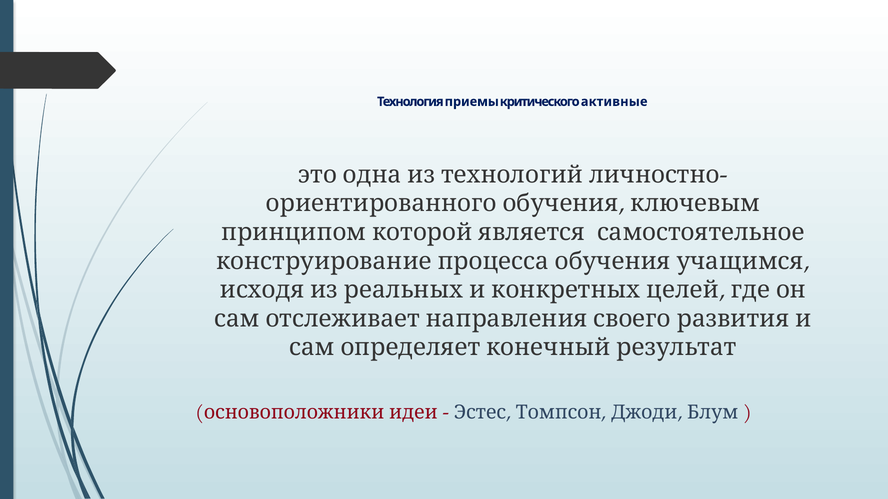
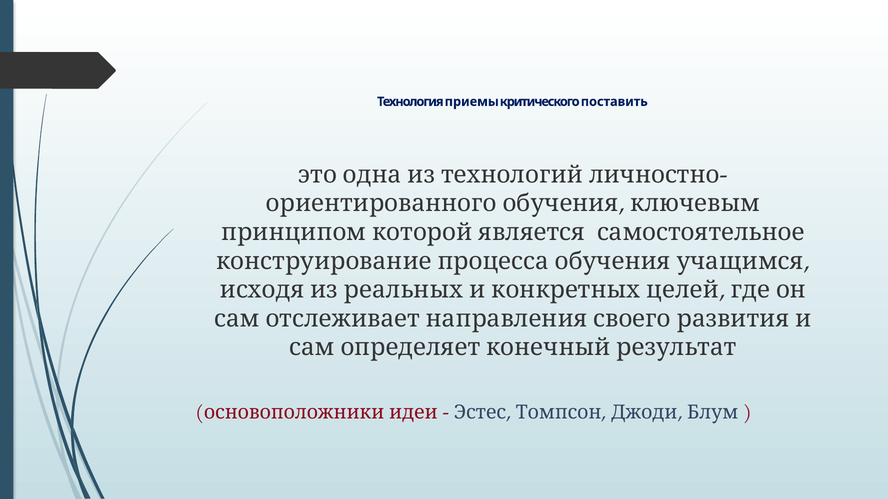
активные: активные -> поставить (614, 102)
